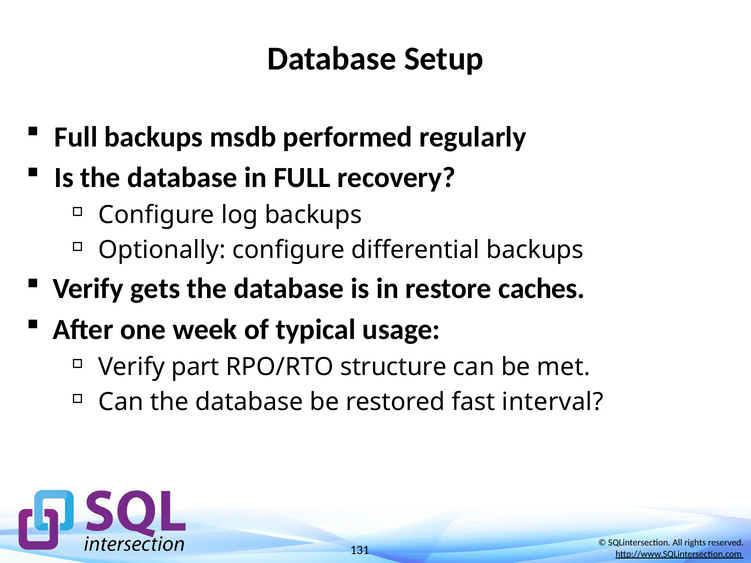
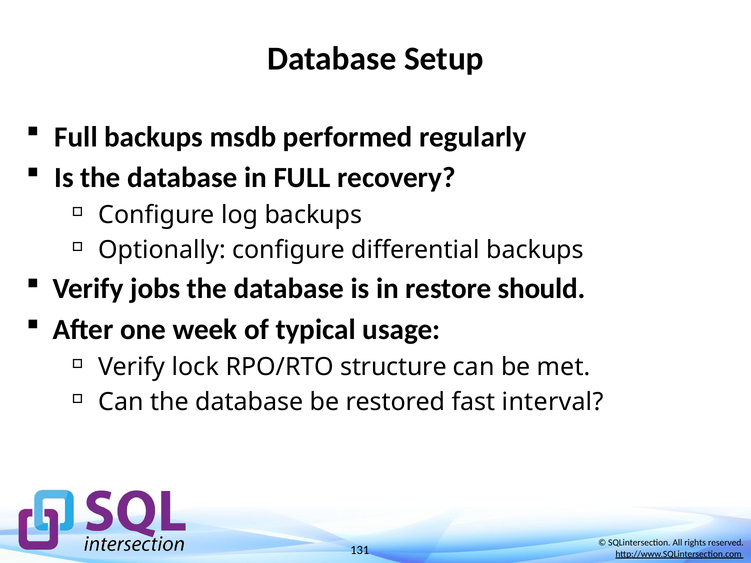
gets: gets -> jobs (155, 289)
caches: caches -> should (542, 289)
part: part -> lock (195, 367)
